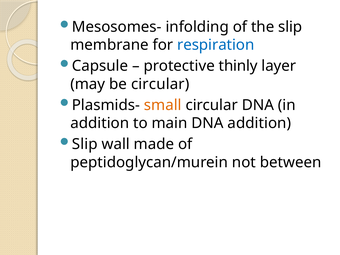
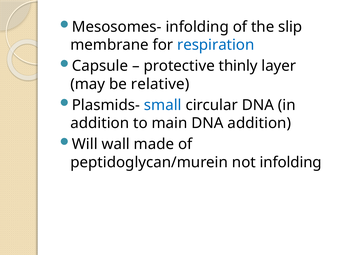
be circular: circular -> relative (160, 84)
small colour: orange -> blue (163, 105)
Slip: Slip -> Will (85, 144)
not between: between -> infolding (291, 162)
